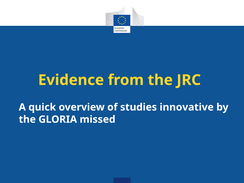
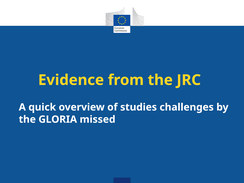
innovative: innovative -> challenges (187, 107)
